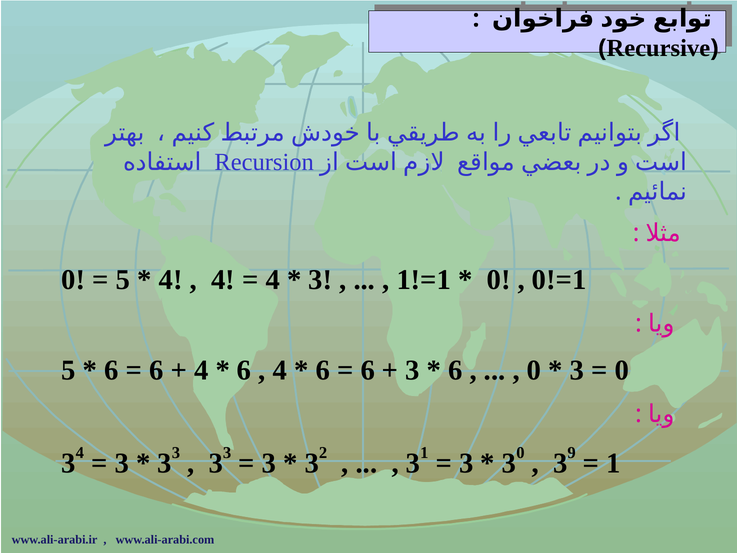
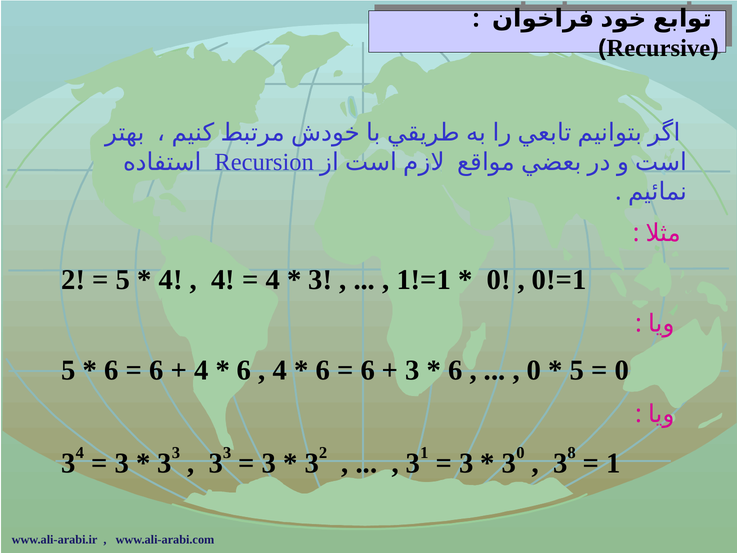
0: 0 -> 2 (73, 280)
3: 3 -> 5 (577, 370)
9: 9 -> 8 (572, 453)
